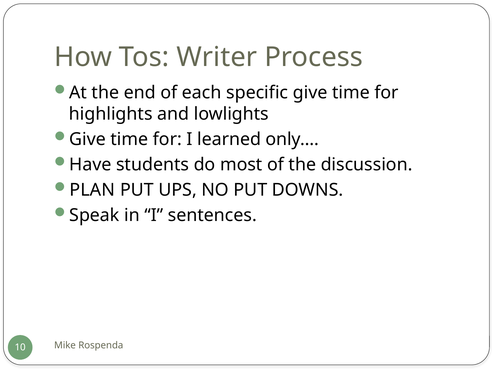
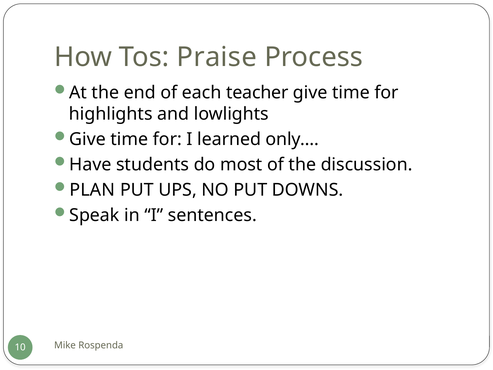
Writer: Writer -> Praise (217, 57)
specific: specific -> teacher (257, 92)
